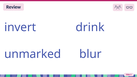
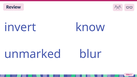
drink: drink -> know (90, 27)
